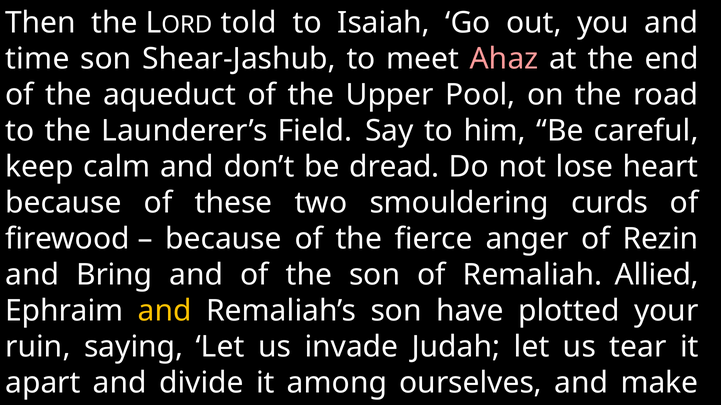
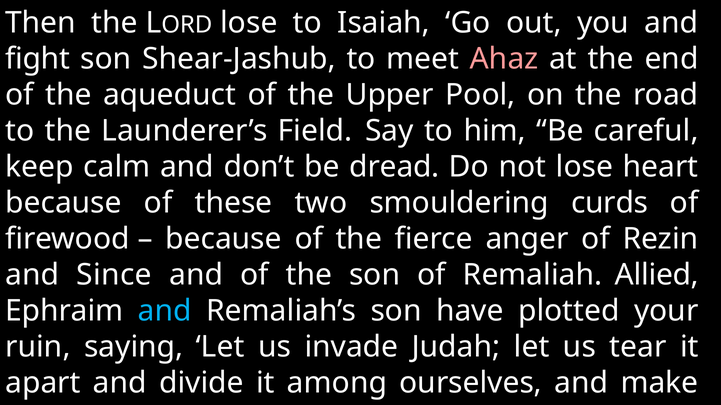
told: told -> lose (249, 23)
time: time -> fight (38, 59)
Bring: Bring -> Since (114, 275)
and colour: yellow -> light blue (165, 311)
